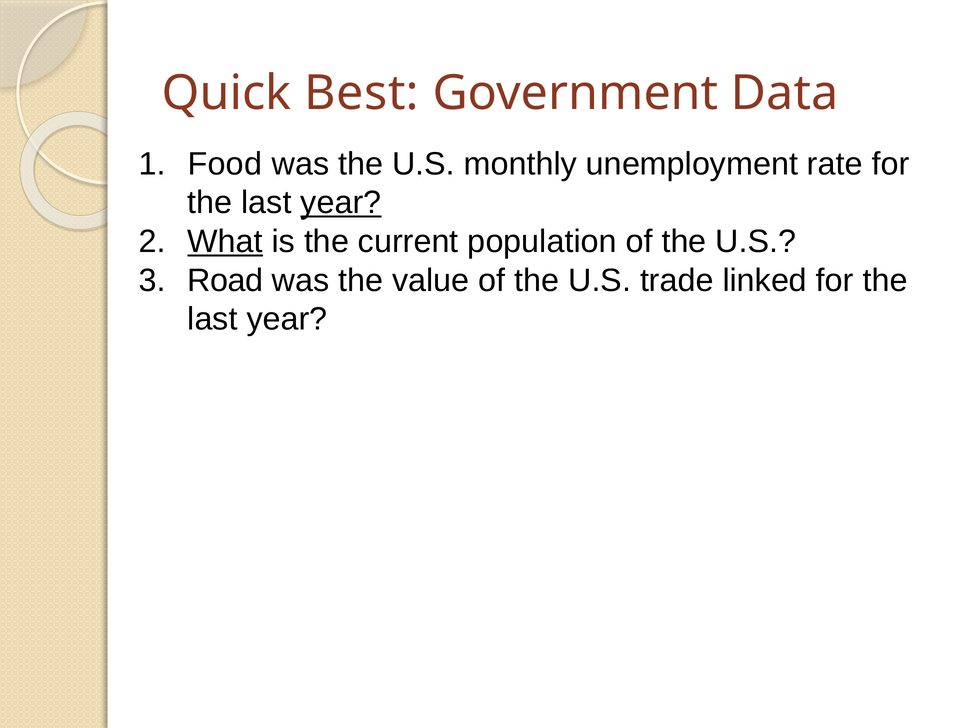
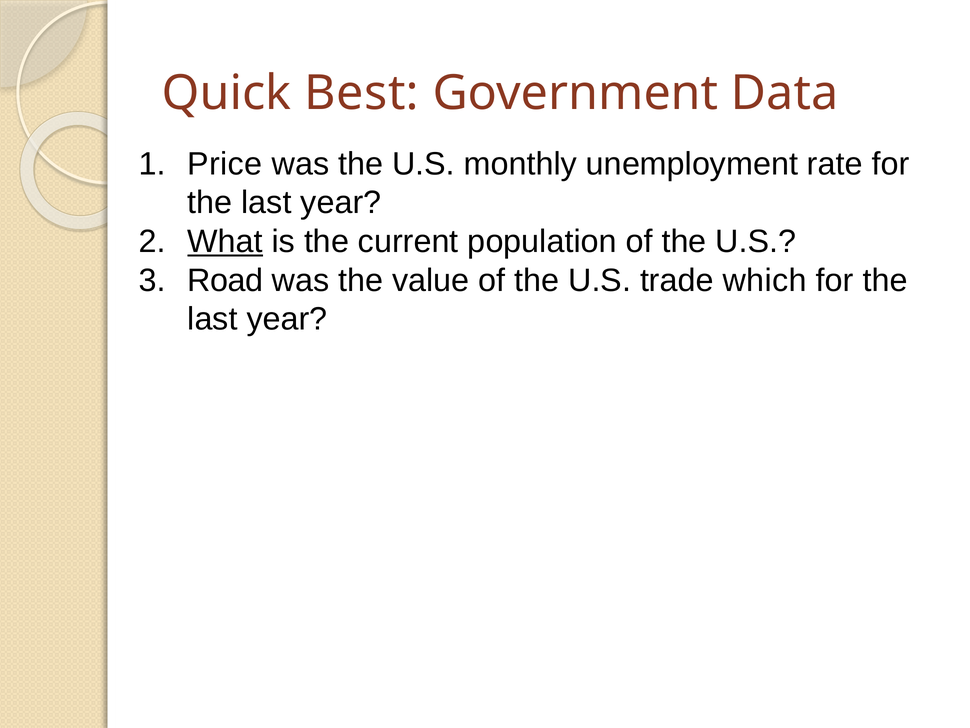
Food: Food -> Price (225, 164)
year underline: present -> none (341, 203)
linked: linked -> which (765, 280)
